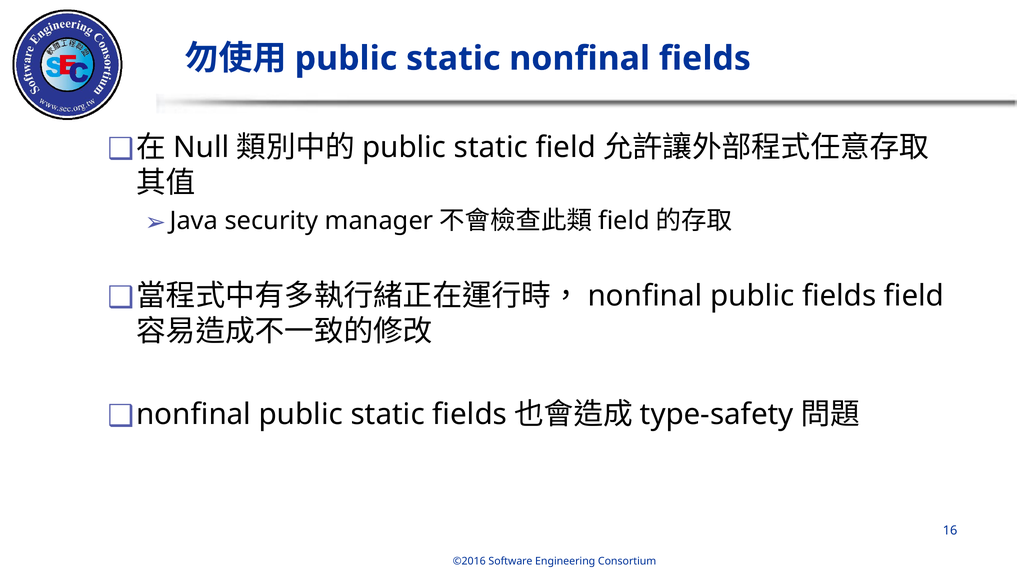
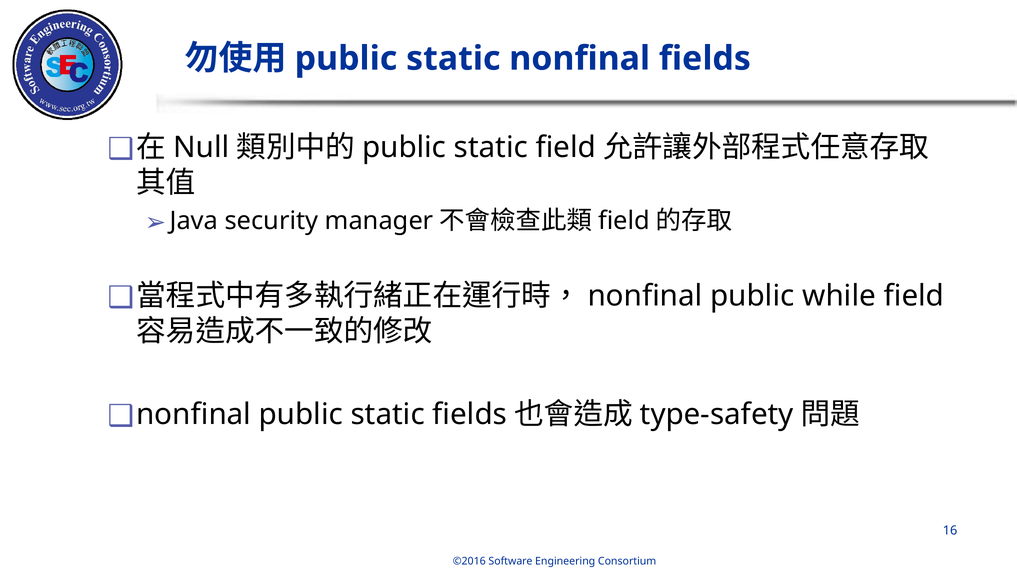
public fields: fields -> while (839, 296)
